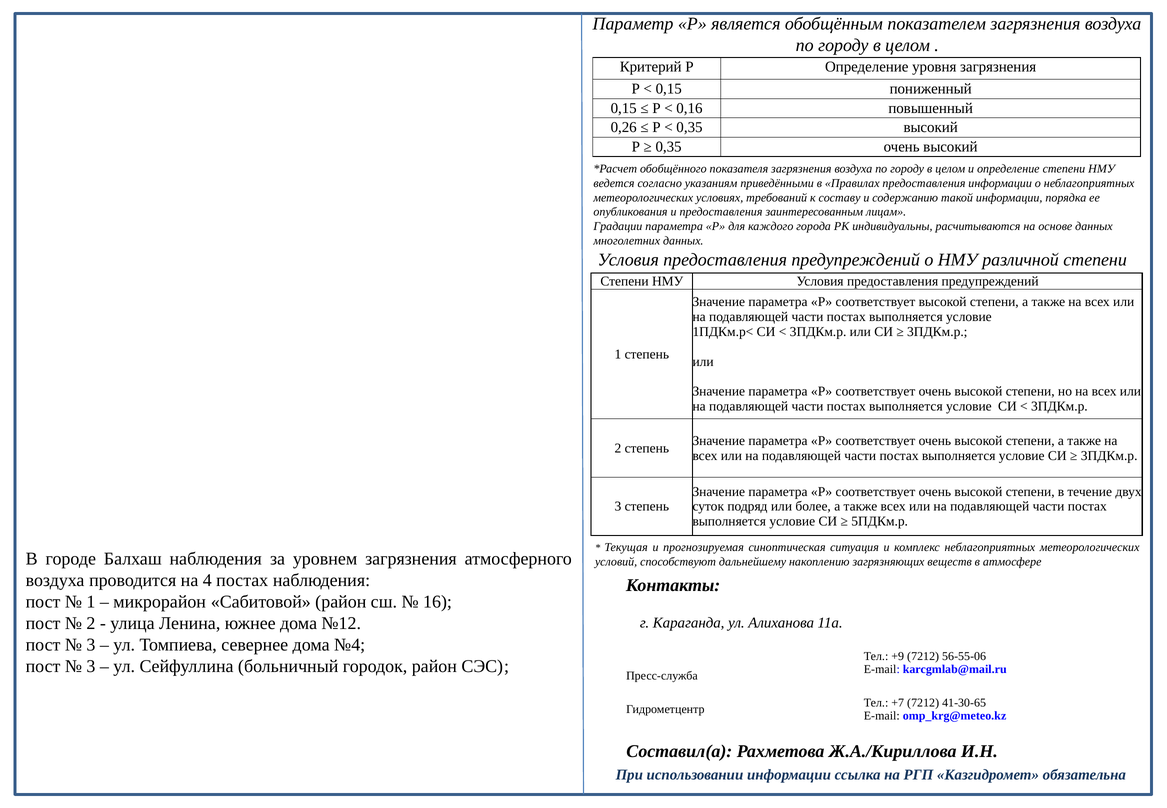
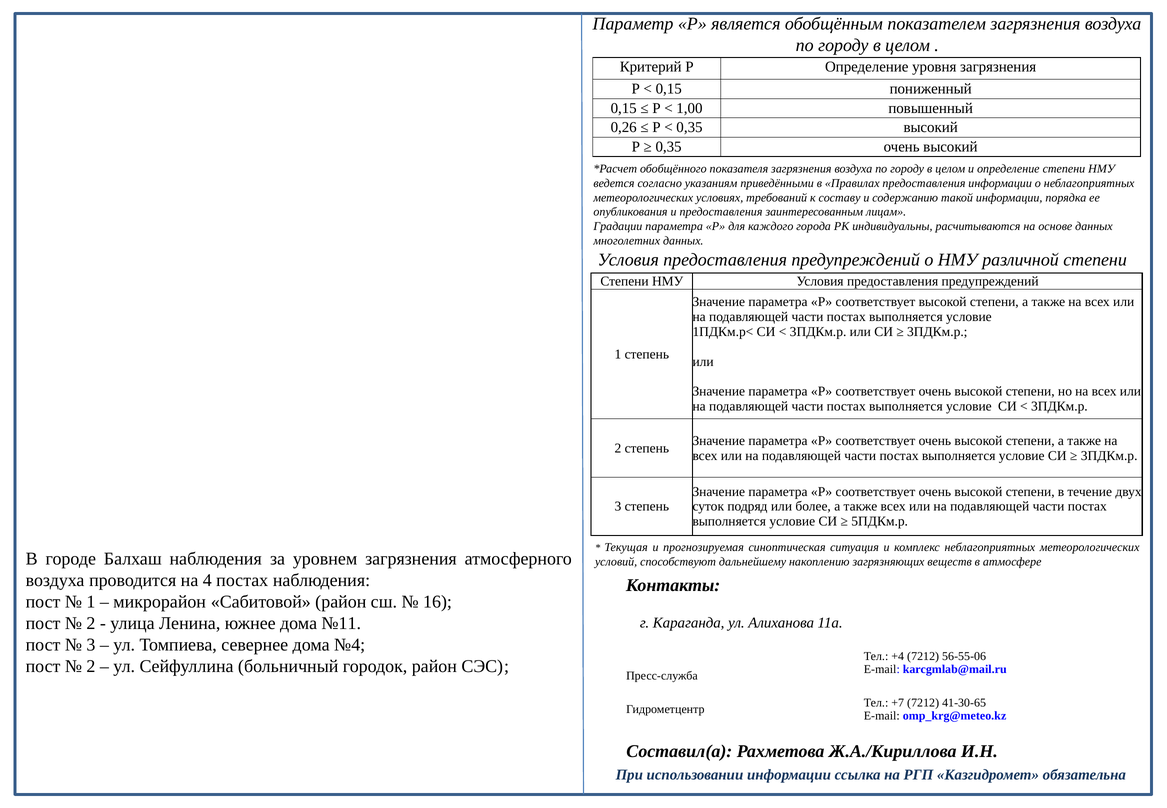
0,16: 0,16 -> 1,00 (689, 108)
№12: №12 -> №11 (341, 623)
+9: +9 -> +4 (898, 656)
3: 3 -> 2 (91, 666)
